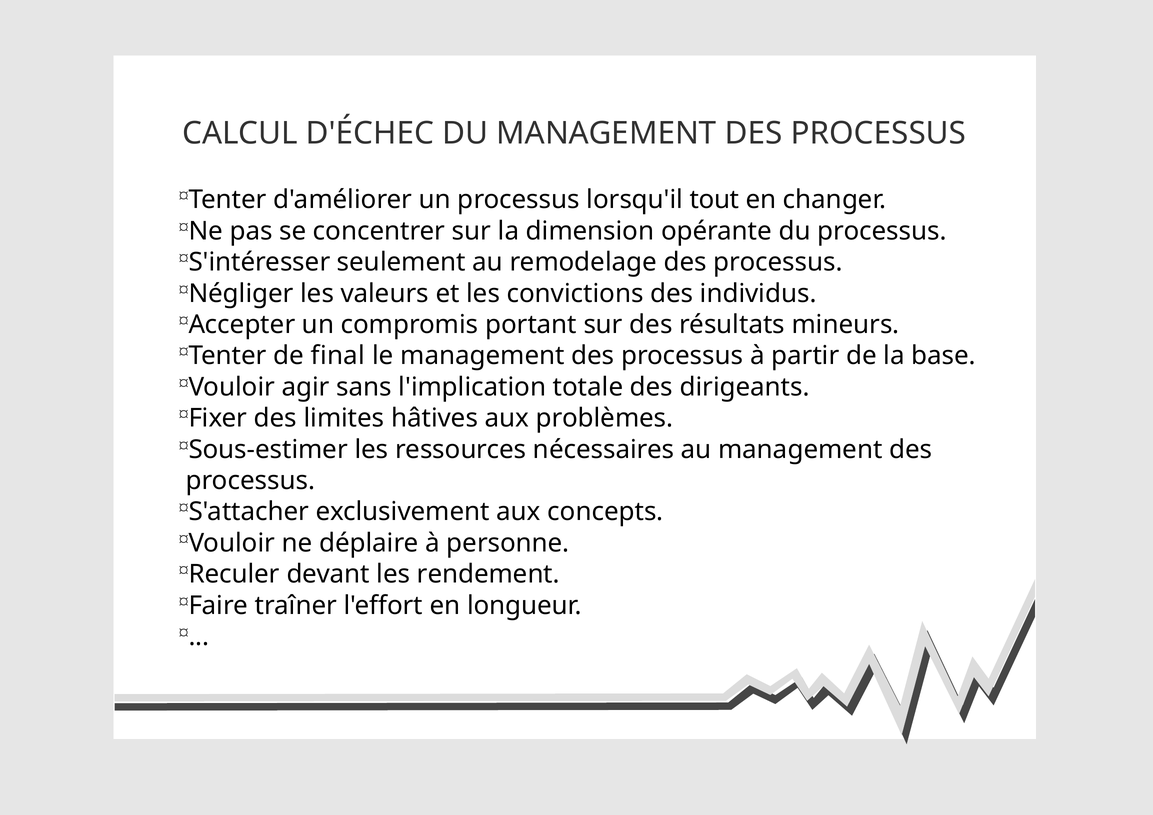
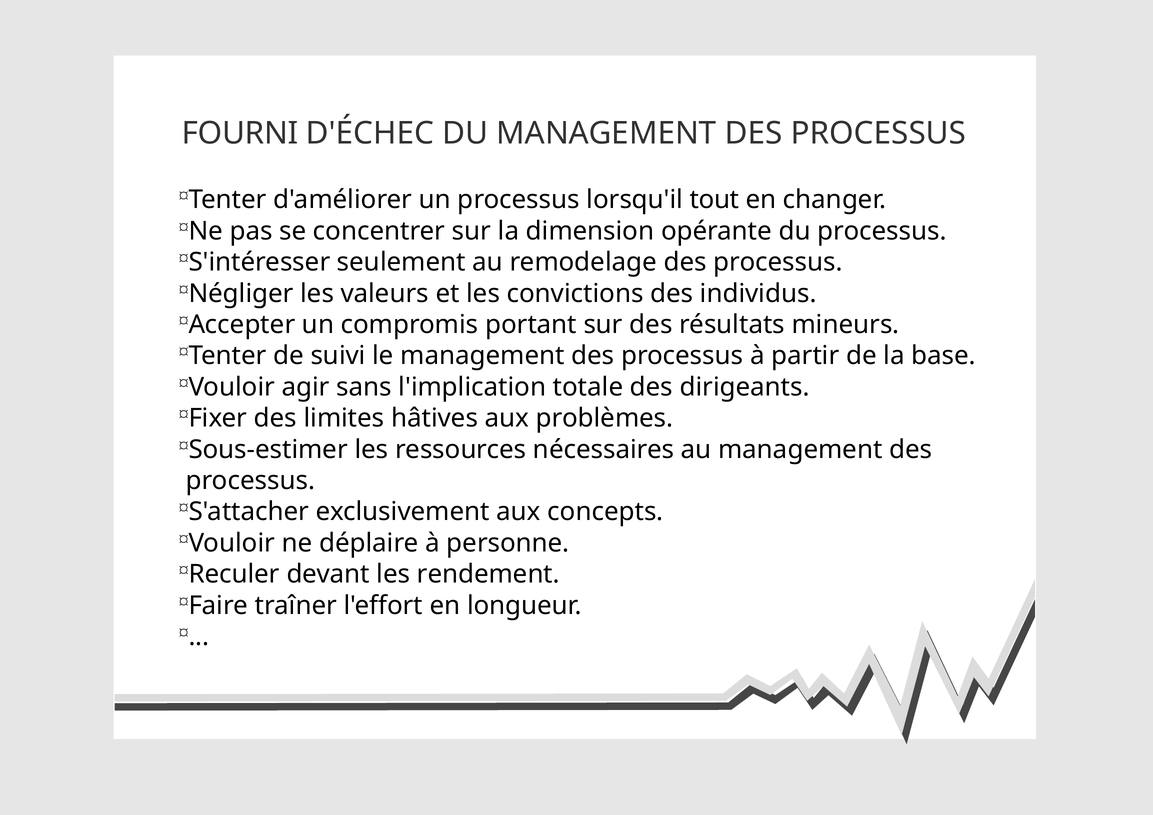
CALCUL: CALCUL -> FOURNI (240, 134)
final: final -> suivi (338, 356)
